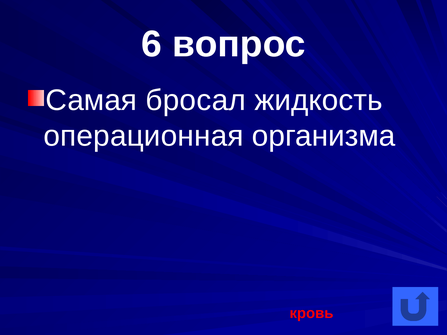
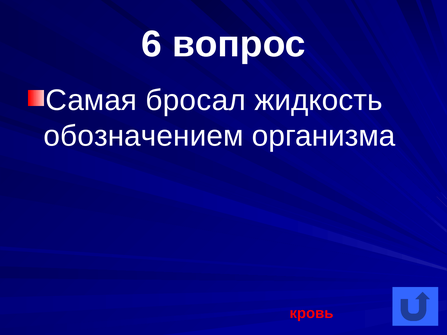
операционная: операционная -> обозначением (144, 136)
